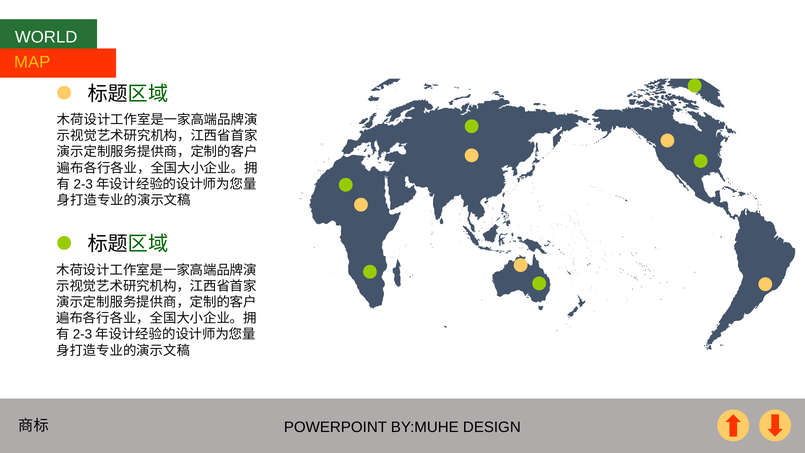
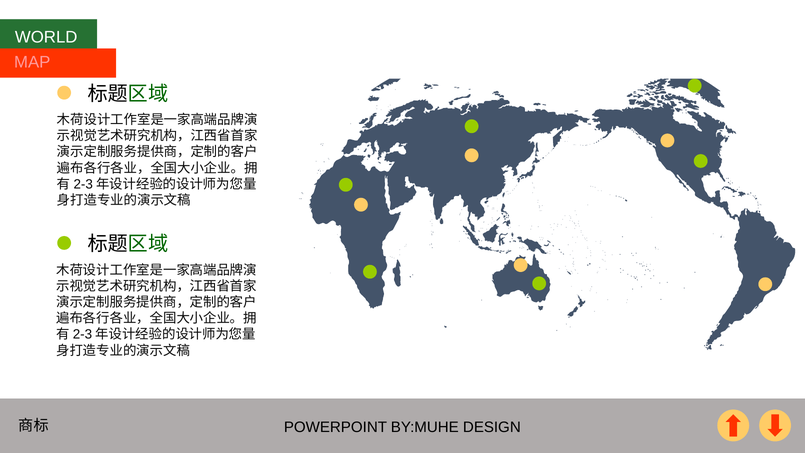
MAP colour: yellow -> pink (32, 62)
